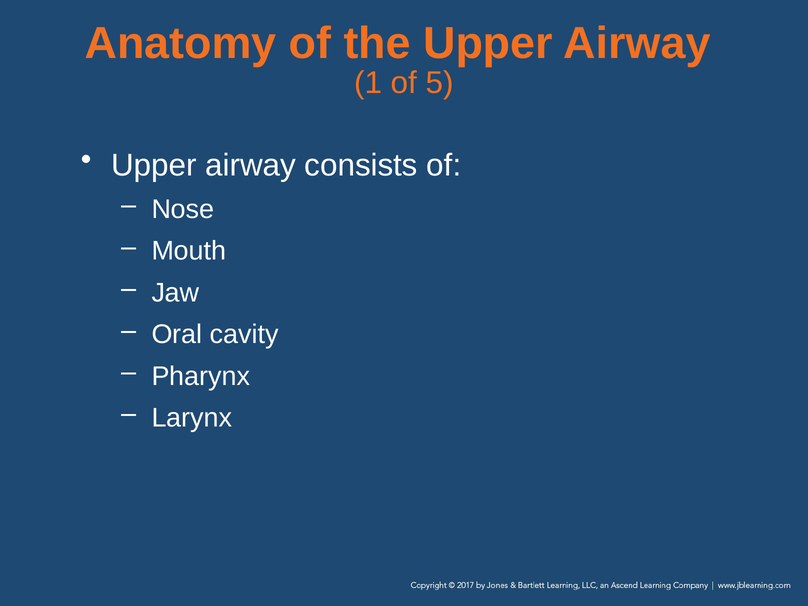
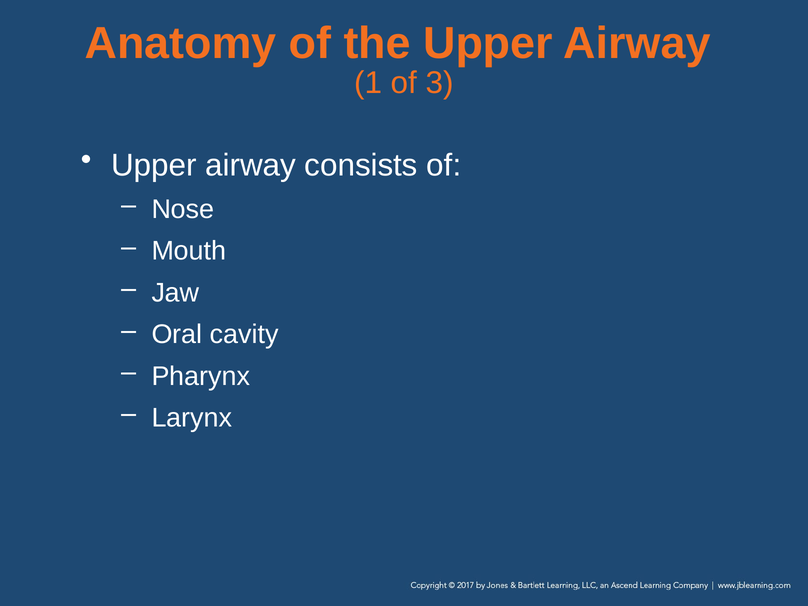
5: 5 -> 3 (440, 83)
